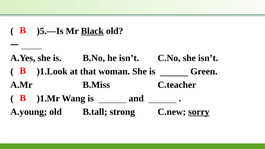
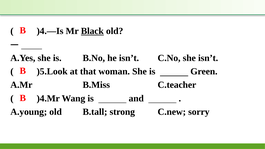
)5.—Is: )5.—Is -> )4.—Is (50, 31)
)1.Look: )1.Look -> )5.Look (52, 71)
)1.Mr: )1.Mr -> )4.Mr (48, 98)
sorry underline: present -> none (199, 112)
